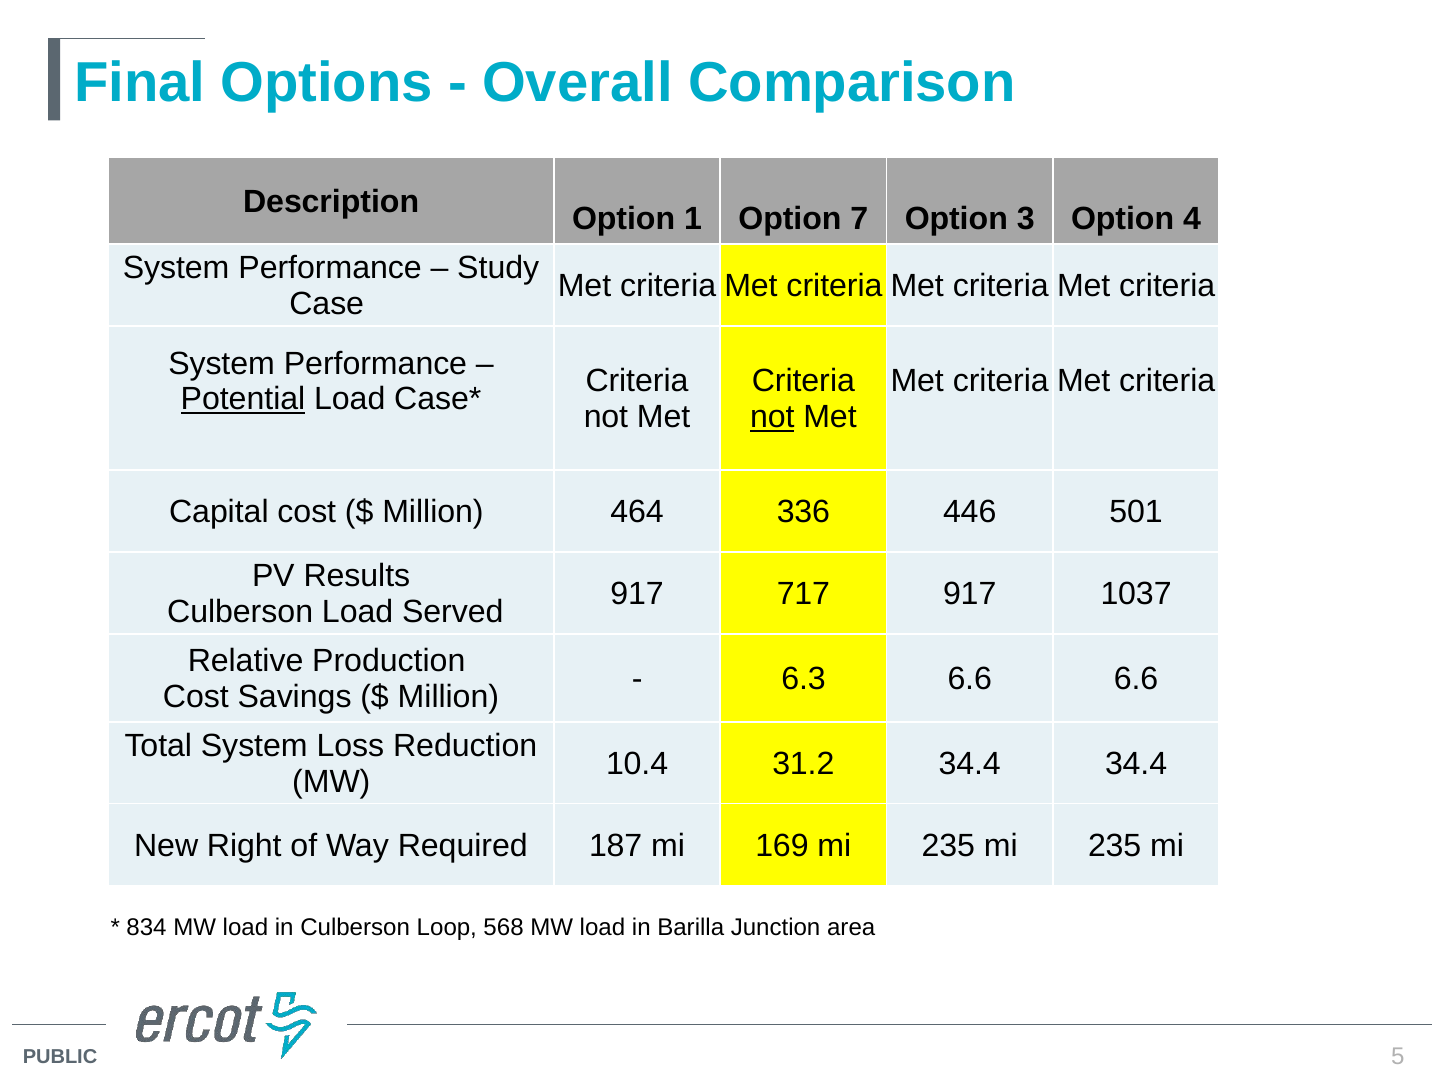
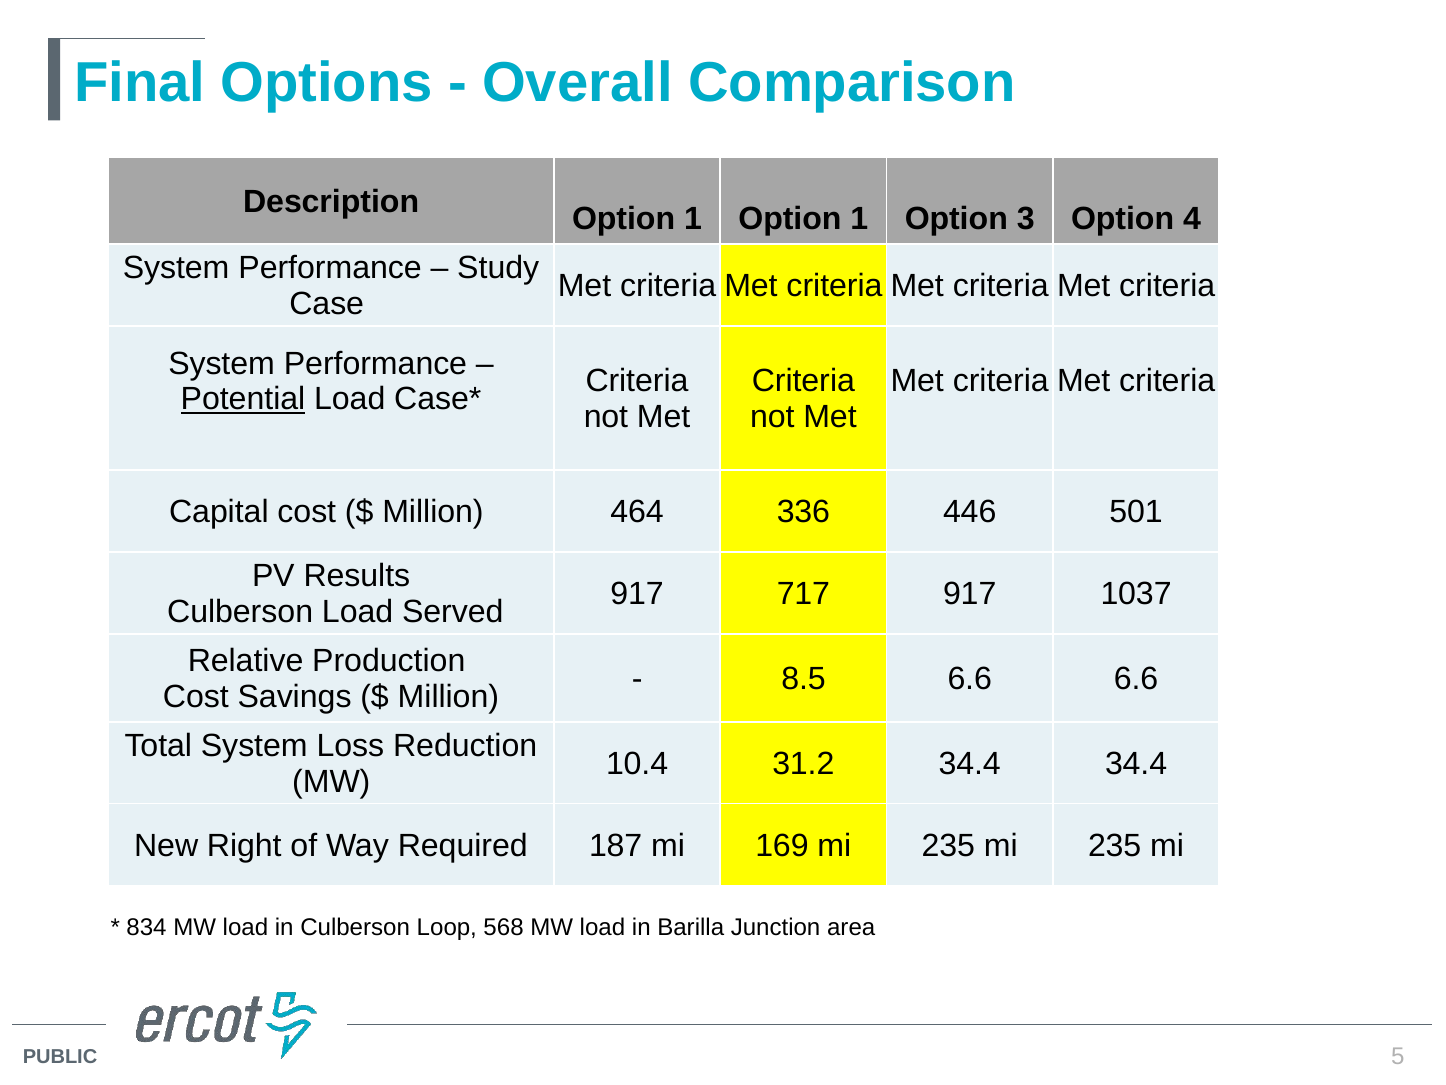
1 Option 7: 7 -> 1 (859, 219)
not underline: present -> none (772, 417)
6.3: 6.3 -> 8.5 (803, 679)
